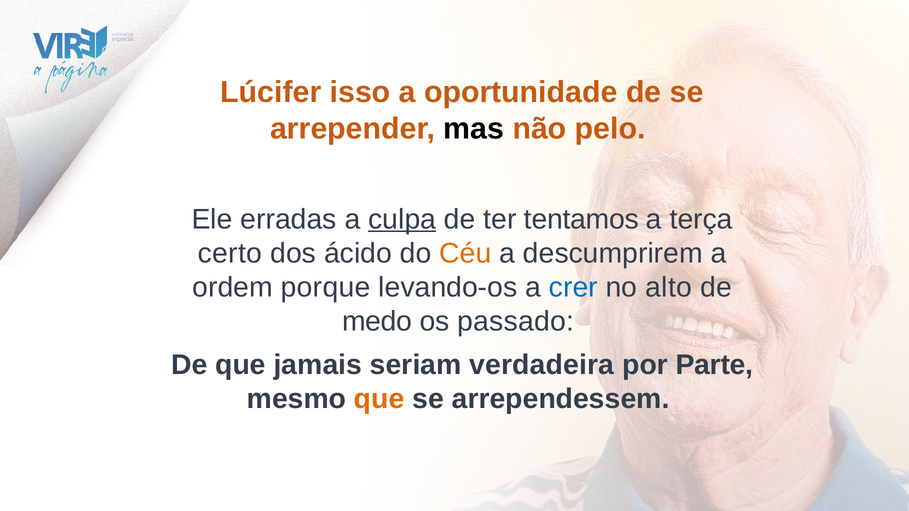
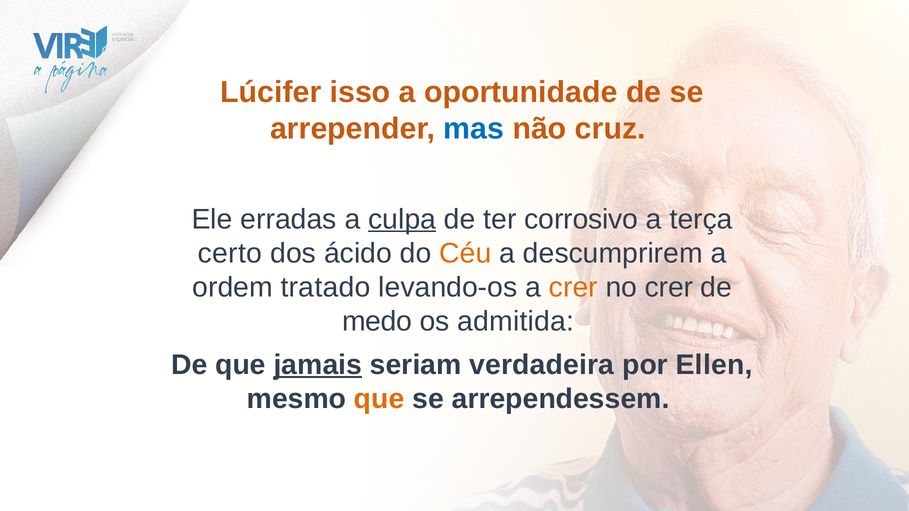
mas colour: black -> blue (474, 129)
pelo: pelo -> cruz (610, 129)
tentamos: tentamos -> corrosivo (581, 219)
porque: porque -> tratado (326, 287)
crer colour: blue -> orange (573, 287)
no alto: alto -> crer (669, 287)
passado: passado -> admitida (516, 322)
jamais underline: none -> present (318, 365)
Parte: Parte -> Ellen (714, 365)
